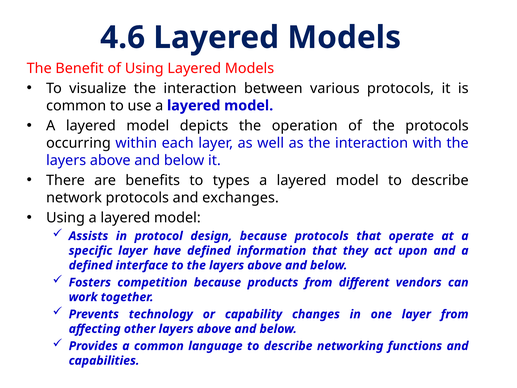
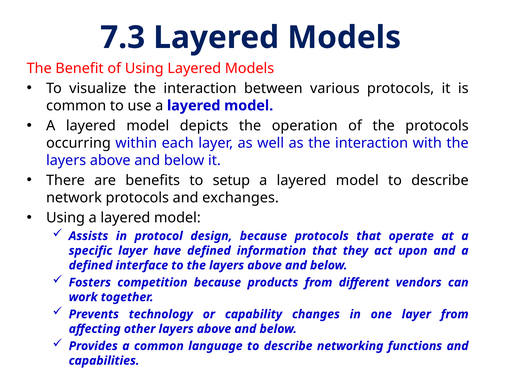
4.6: 4.6 -> 7.3 (123, 38)
types: types -> setup (231, 180)
